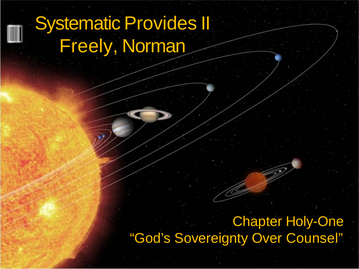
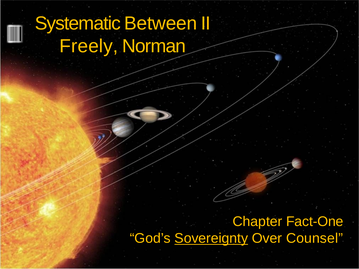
Provides: Provides -> Between (161, 23)
Holy-One: Holy-One -> Fact-One (315, 222)
Sovereignty underline: none -> present (211, 239)
